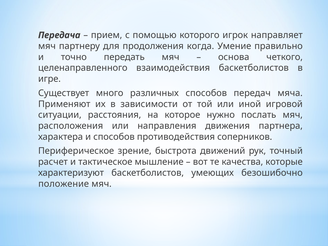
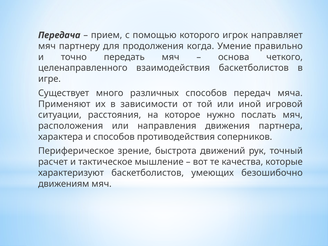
положение: положение -> движениям (64, 184)
